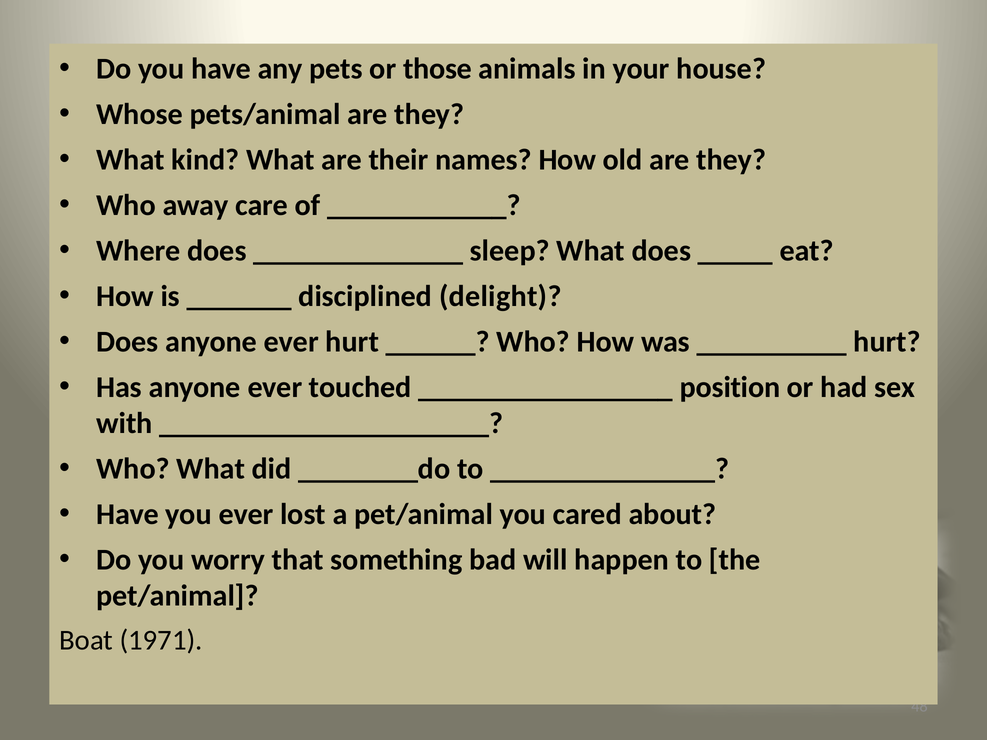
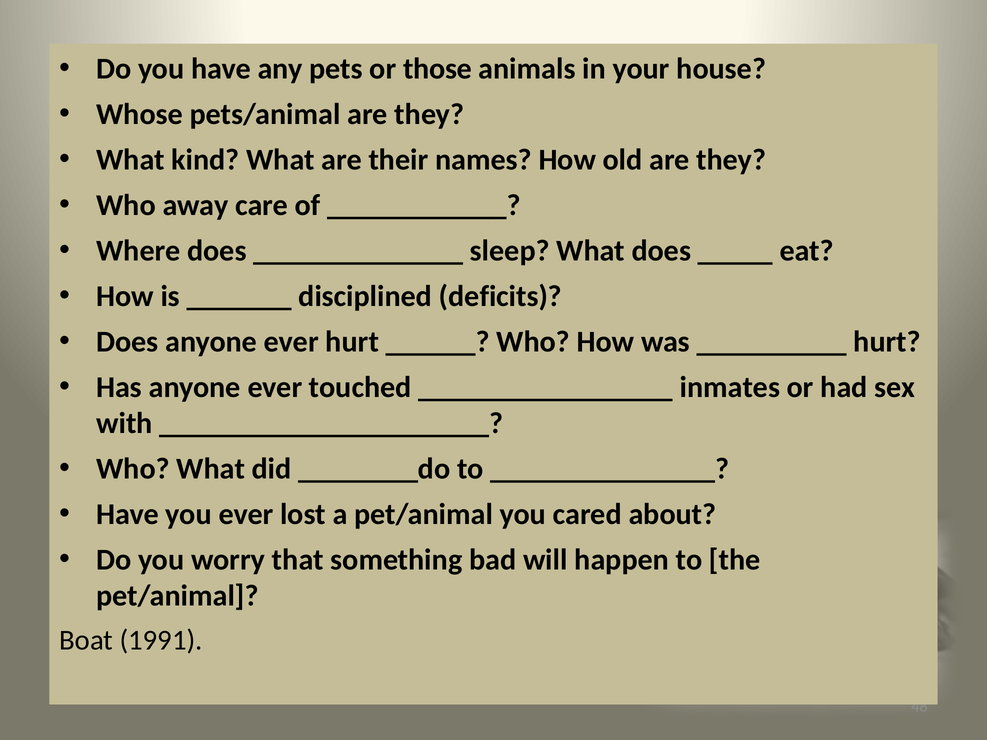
delight: delight -> deficits (500, 296)
position: position -> inmates (730, 387)
1971: 1971 -> 1991 (161, 640)
